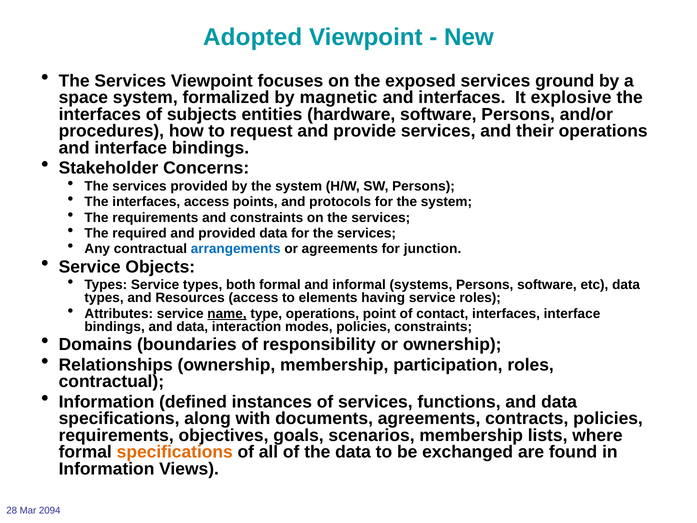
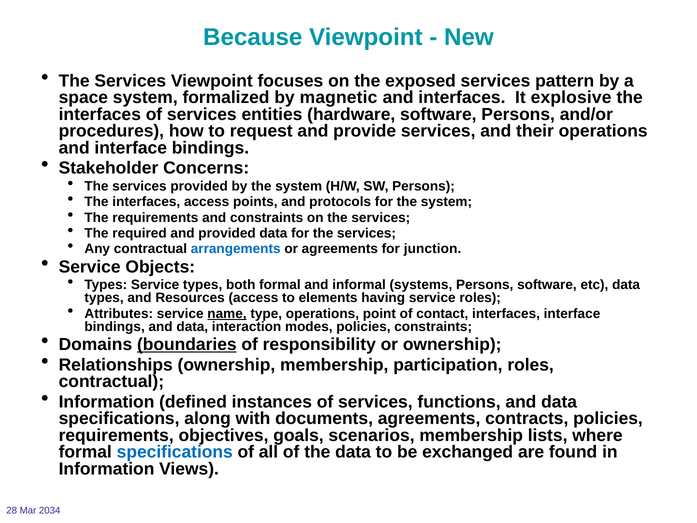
Adopted: Adopted -> Because (253, 37)
ground: ground -> pattern (565, 81)
interfaces of subjects: subjects -> services (202, 114)
boundaries underline: none -> present (187, 344)
specifications colour: orange -> blue (175, 452)
2094: 2094 -> 2034 (50, 510)
